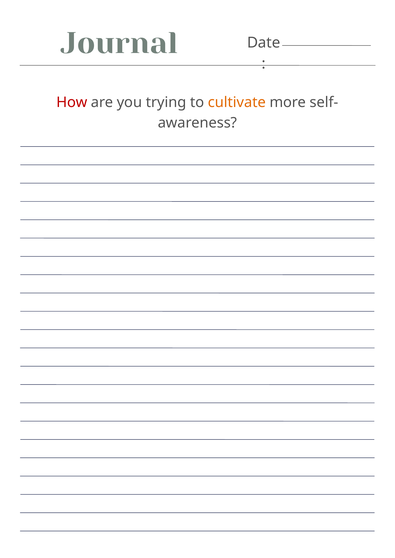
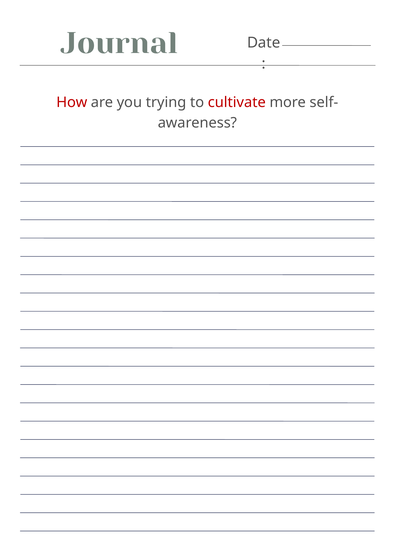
cultivate colour: orange -> red (237, 102)
